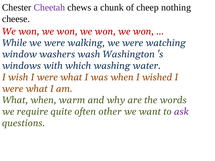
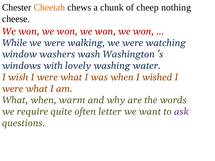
Cheetah colour: purple -> orange (49, 7)
which: which -> lovely (78, 66)
other: other -> letter (110, 112)
